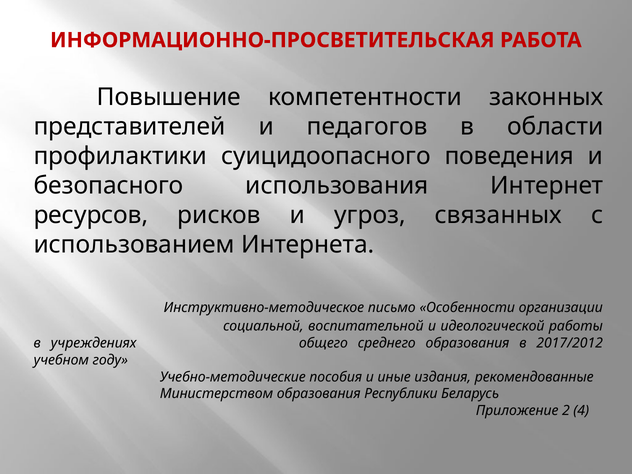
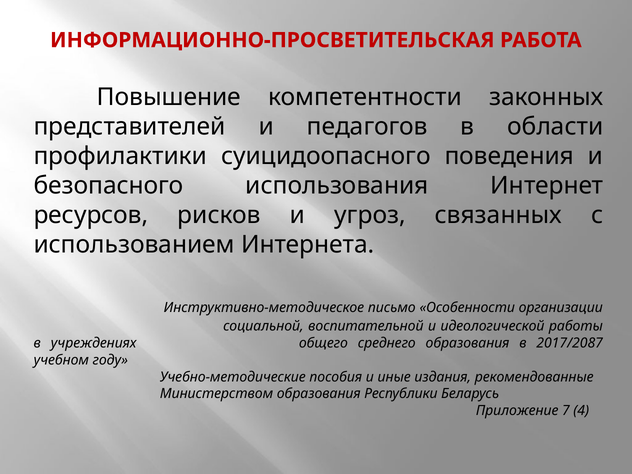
2017/2012: 2017/2012 -> 2017/2087 (570, 343)
2: 2 -> 7 (566, 411)
